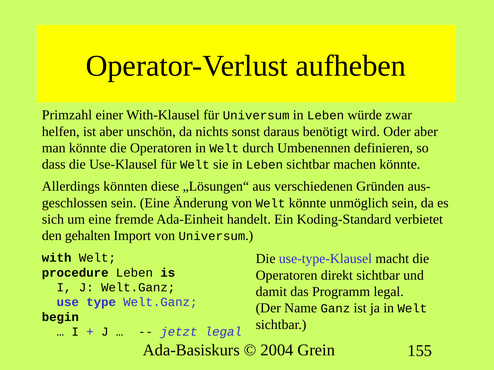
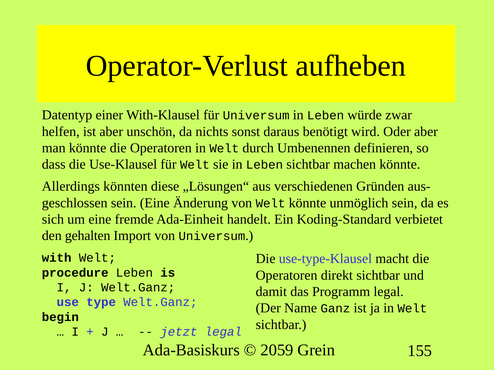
Primzahl: Primzahl -> Datentyp (67, 115)
2004: 2004 -> 2059 (277, 351)
